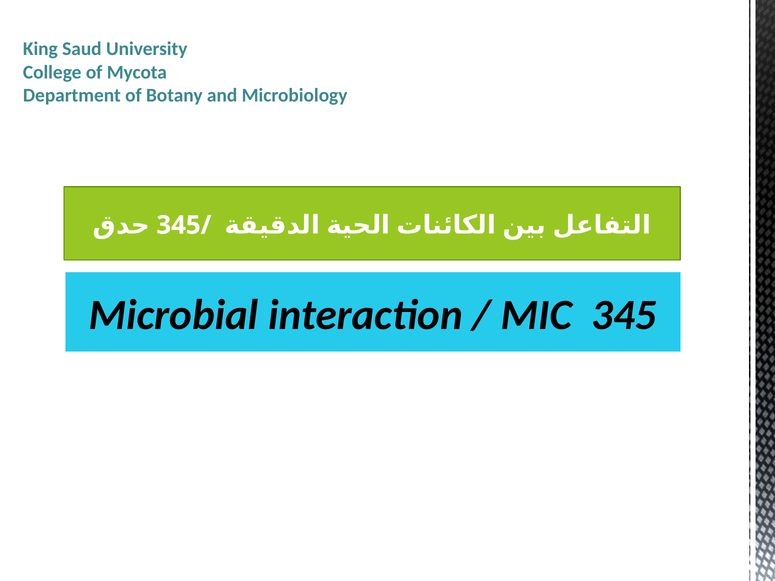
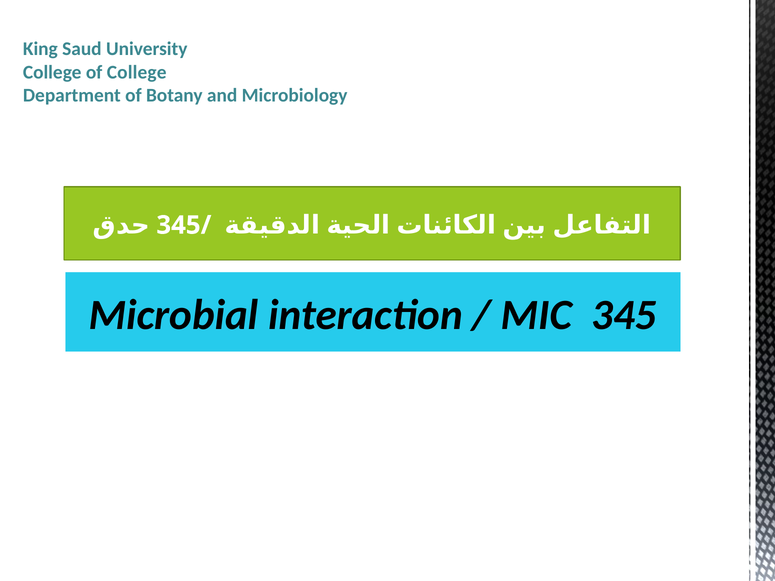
of Mycota: Mycota -> College (137, 72)
